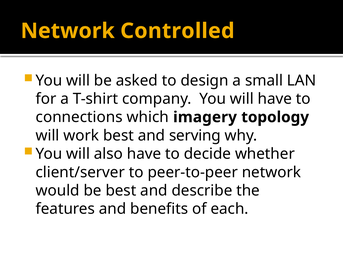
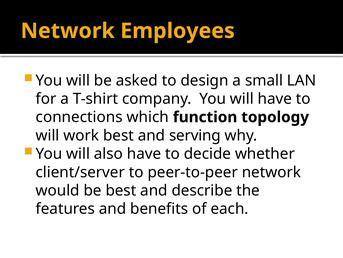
Controlled: Controlled -> Employees (178, 31)
imagery: imagery -> function (205, 117)
